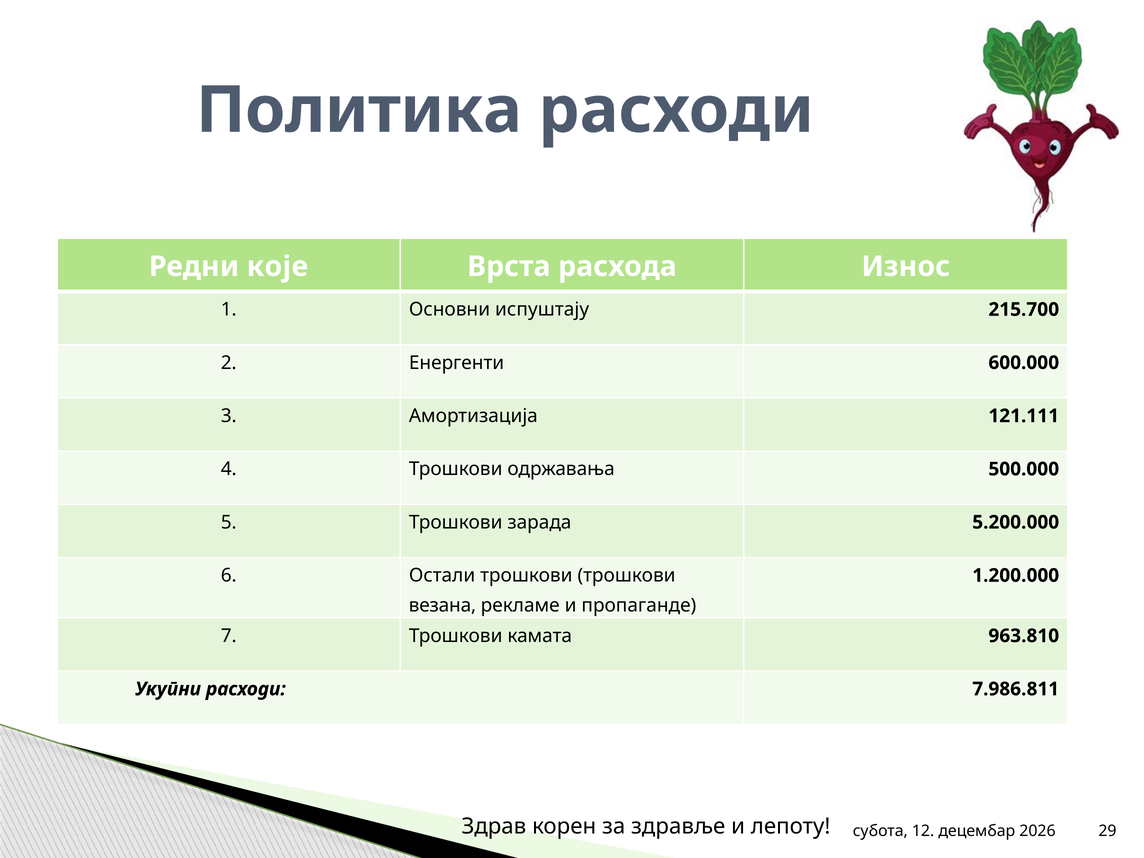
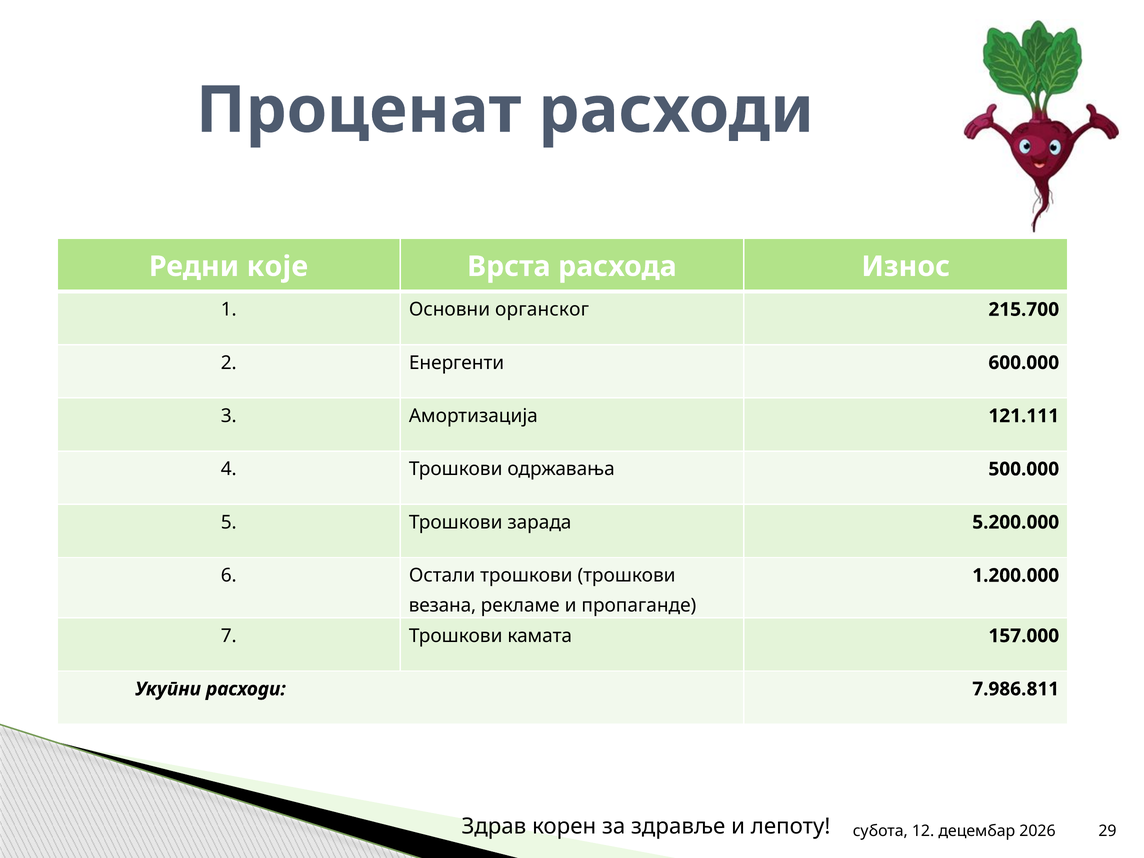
Политика: Политика -> Проценат (359, 110)
испуштају: испуштају -> органског (542, 310)
963.810: 963.810 -> 157.000 (1024, 636)
